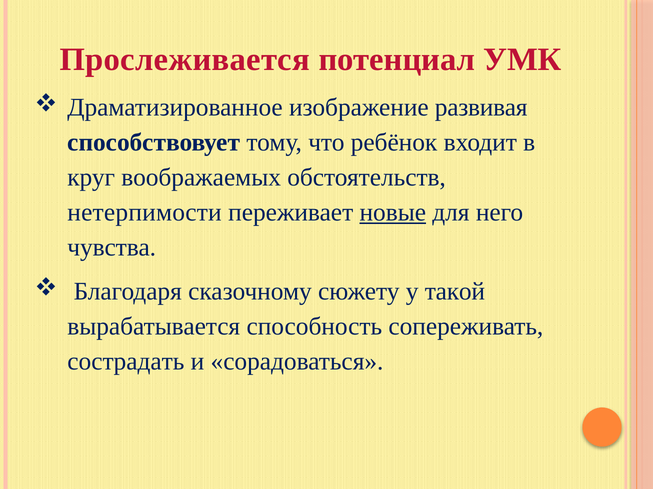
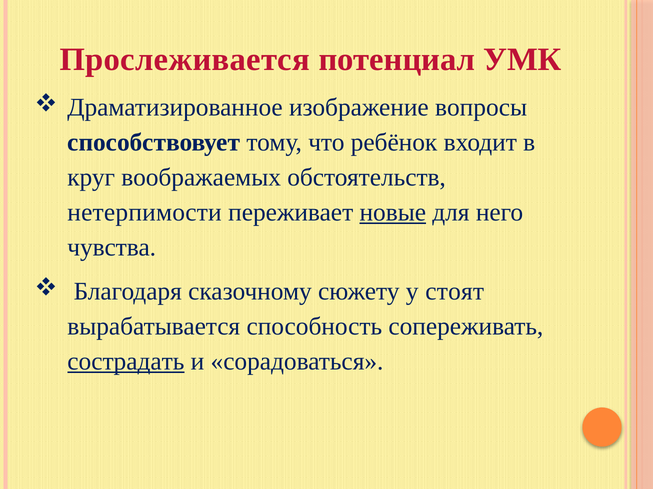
развивая: развивая -> вопросы (481, 108)
такой: такой -> стоят (455, 292)
сострадать underline: none -> present (126, 362)
